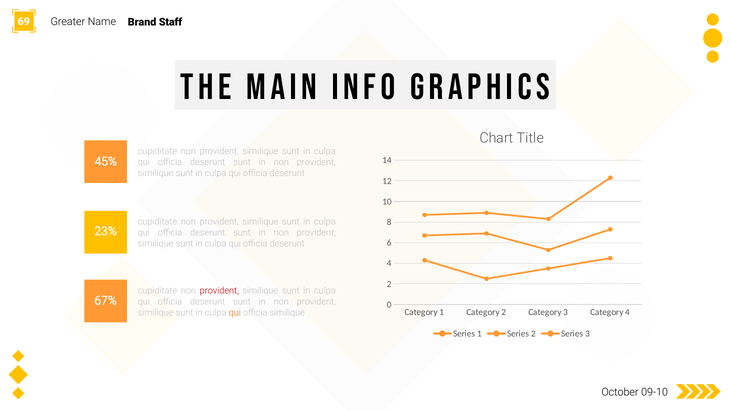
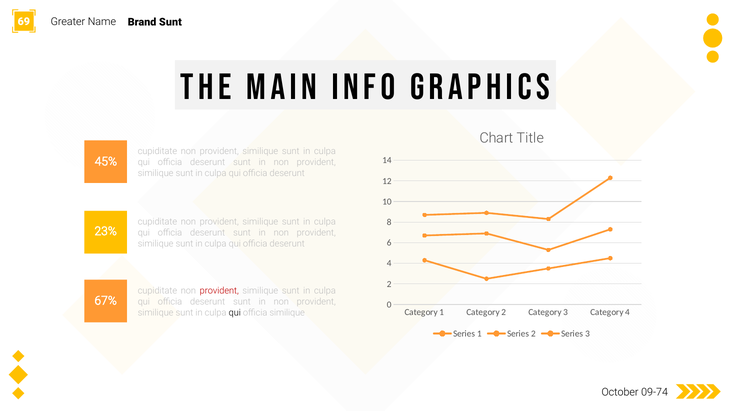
Brand Staff: Staff -> Sunt (170, 22)
qui colour: orange -> black (235, 313)
09-10: 09-10 -> 09-74 (655, 392)
